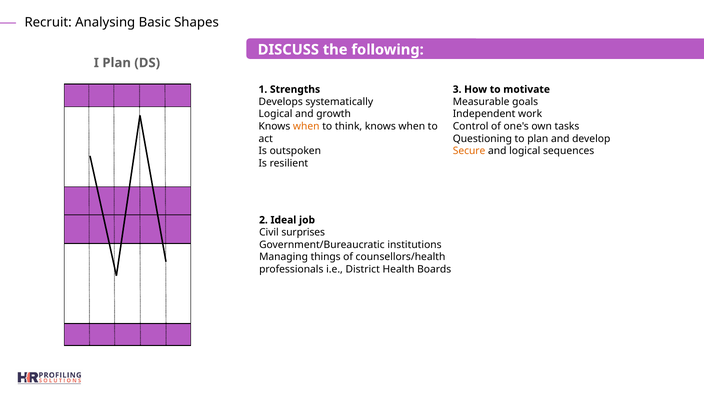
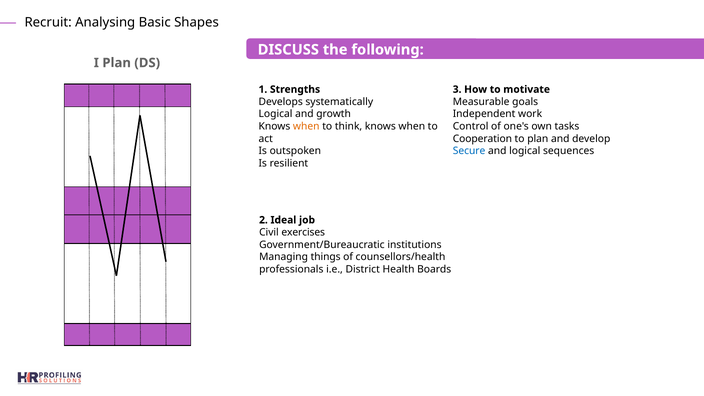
Questioning: Questioning -> Cooperation (482, 139)
Secure colour: orange -> blue (469, 151)
surprises: surprises -> exercises (303, 232)
